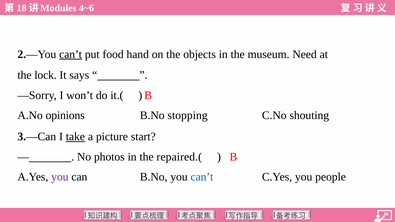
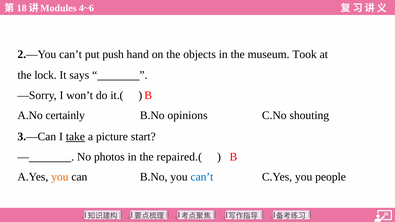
can’t underline: present -> none (71, 54)
food: food -> push (113, 54)
Need: Need -> Took (305, 54)
opinions: opinions -> certainly (65, 116)
stopping: stopping -> opinions (188, 116)
you colour: purple -> orange (60, 177)
